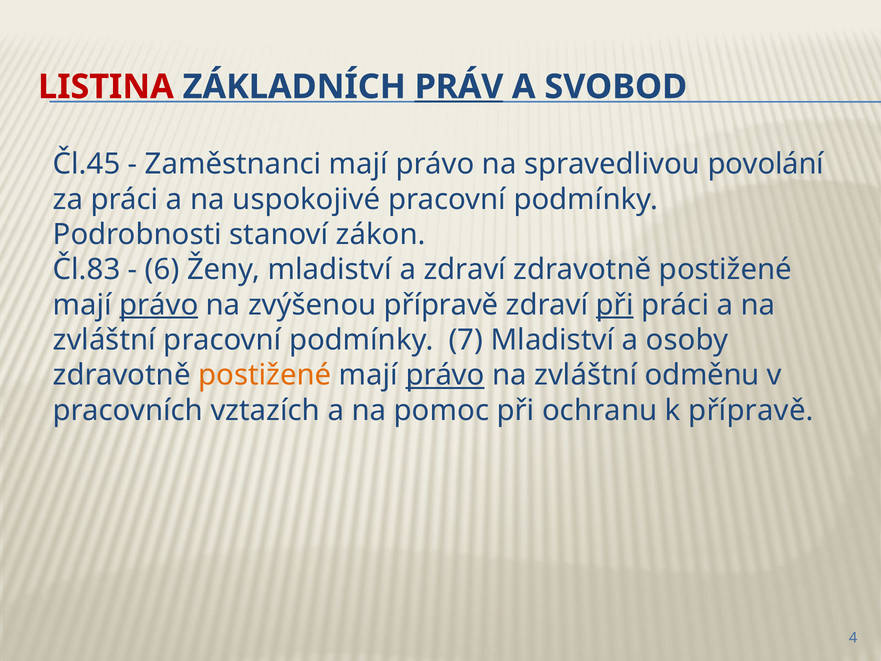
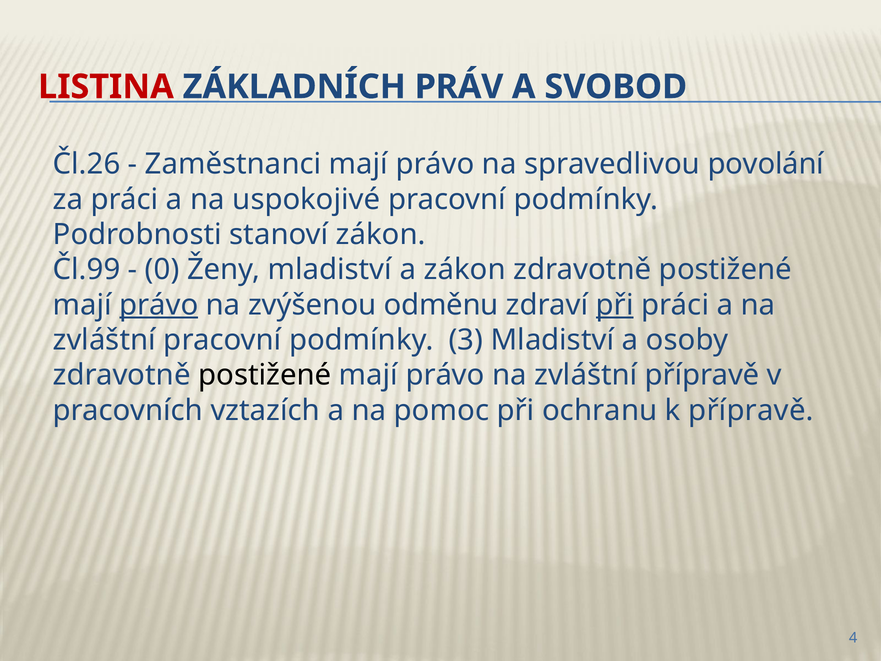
PRÁV underline: present -> none (459, 87)
Čl.45: Čl.45 -> Čl.26 (87, 164)
Čl.83: Čl.83 -> Čl.99 (87, 270)
6: 6 -> 0 (162, 270)
a zdraví: zdraví -> zákon (465, 270)
zvýšenou přípravě: přípravě -> odměnu (441, 305)
7: 7 -> 3 (466, 340)
postižené colour: orange -> black (265, 375)
právo underline: present -> none (445, 375)
zvláštní odměnu: odměnu -> přípravě (702, 375)
